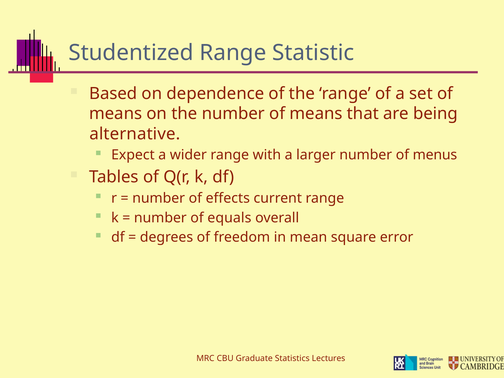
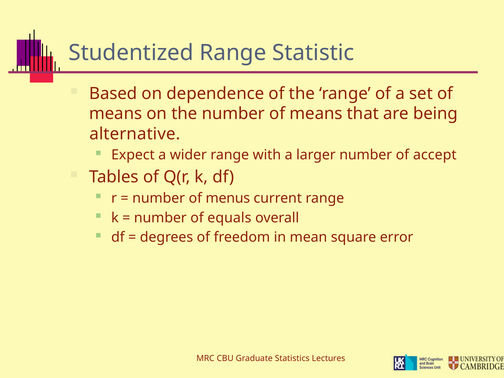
menus: menus -> accept (435, 155)
effects: effects -> menus (228, 198)
